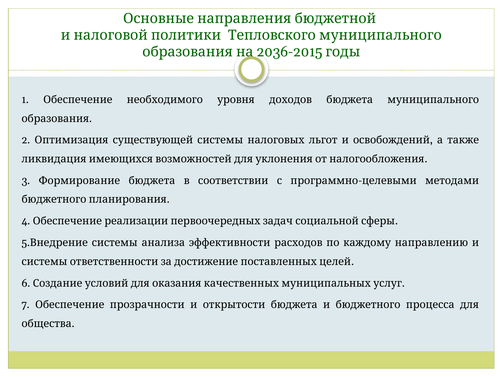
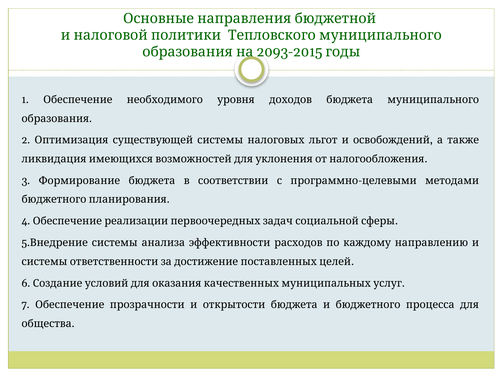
2036-2015: 2036-2015 -> 2093-2015 (289, 52)
